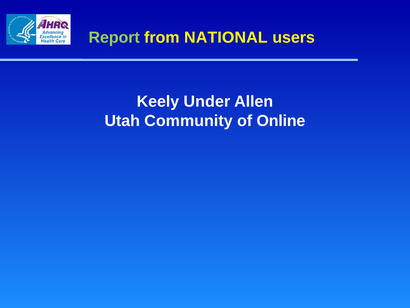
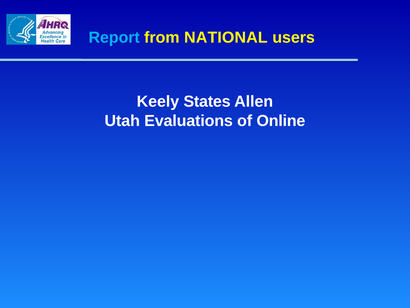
Report colour: light green -> light blue (114, 38)
Under: Under -> States (207, 101)
Community: Community -> Evaluations (189, 121)
